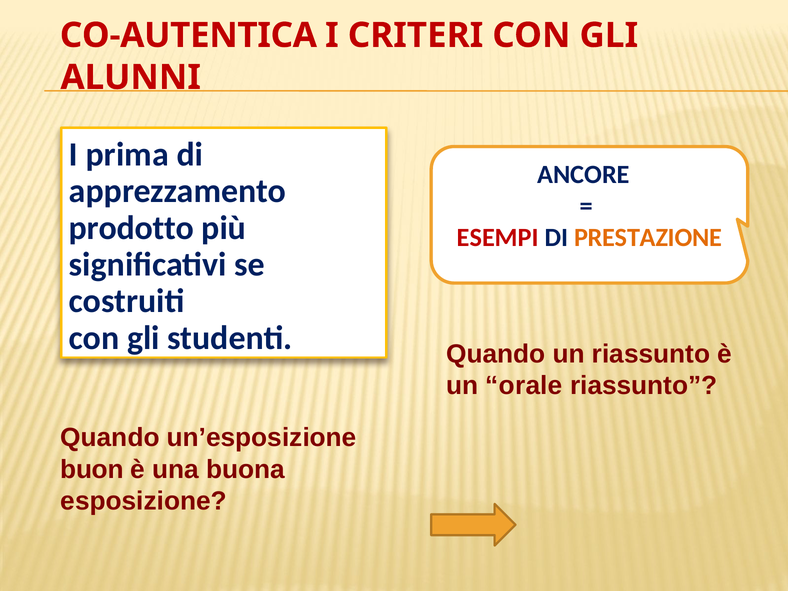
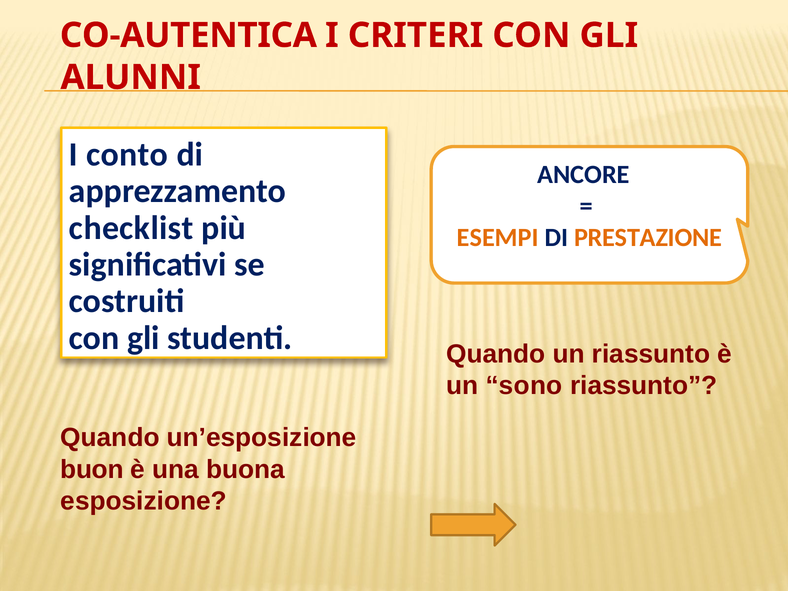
prima: prima -> conto (127, 155)
prodotto: prodotto -> checklist (131, 228)
ESEMPI colour: red -> orange (498, 238)
orale: orale -> sono (524, 386)
